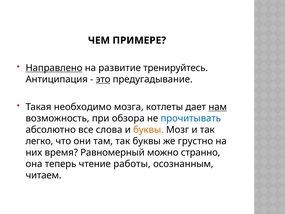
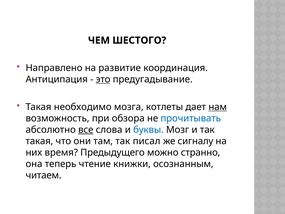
ПРИМЕРЕ: ПРИМЕРЕ -> ШЕСТОГО (139, 40)
Направлено underline: present -> none (54, 68)
тренируйтесь: тренируйтесь -> координация (176, 68)
все underline: none -> present (86, 130)
буквы colour: orange -> blue (148, 130)
легко: легко -> такая (39, 141)
так буквы: буквы -> писал (147, 141)
грустно: грустно -> сигналу (195, 141)
Равномерный: Равномерный -> Предыдущего (113, 152)
работы: работы -> книжки (132, 164)
